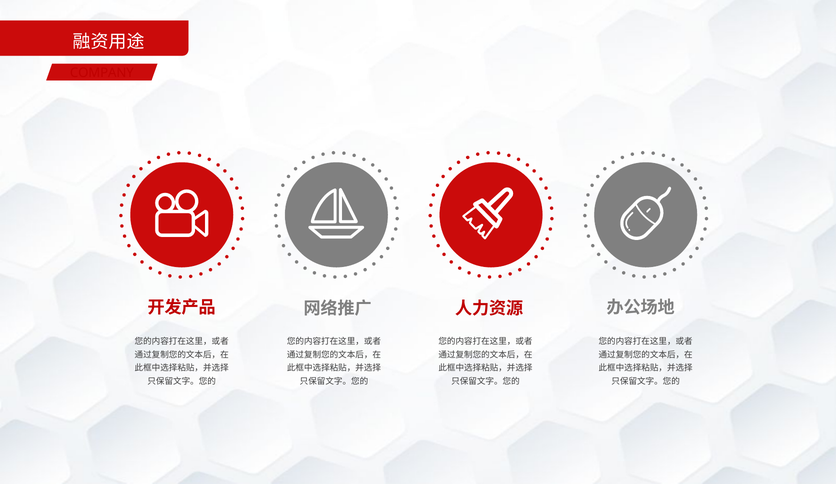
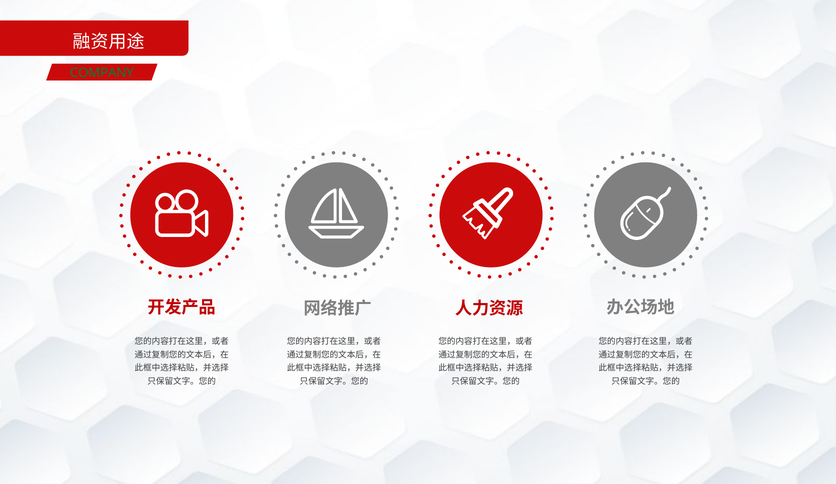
COMPANY colour: red -> green (102, 73)
